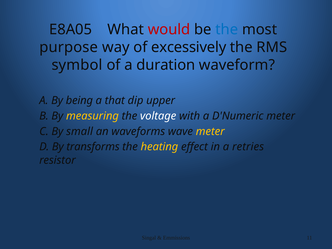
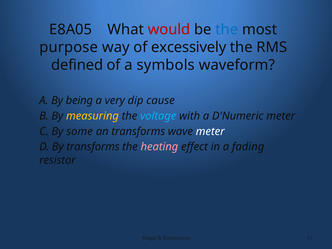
symbol: symbol -> defined (77, 65)
duration: duration -> symbols (166, 65)
that: that -> very (115, 100)
upper: upper -> cause (161, 100)
voltage colour: white -> light blue (158, 116)
small: small -> some (80, 131)
an waveforms: waveforms -> transforms (138, 131)
meter colour: yellow -> white (210, 131)
heating colour: yellow -> pink (159, 147)
retries: retries -> fading (248, 147)
